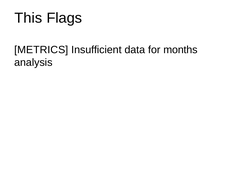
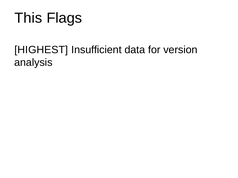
METRICS: METRICS -> HIGHEST (41, 50)
months: months -> version (180, 50)
